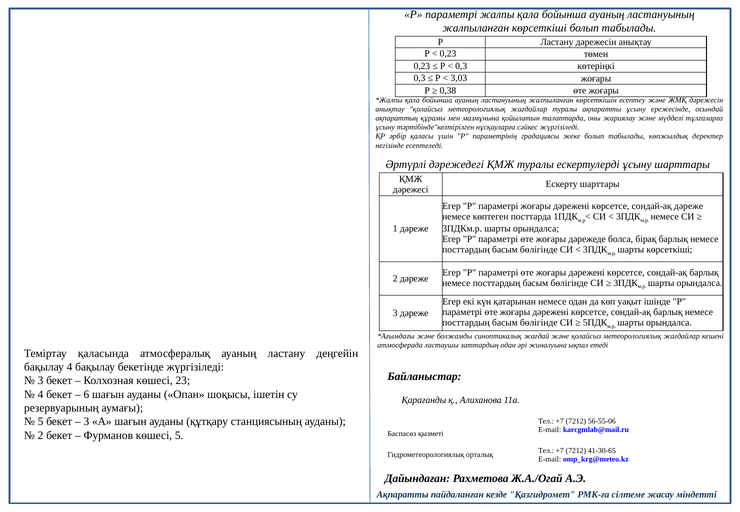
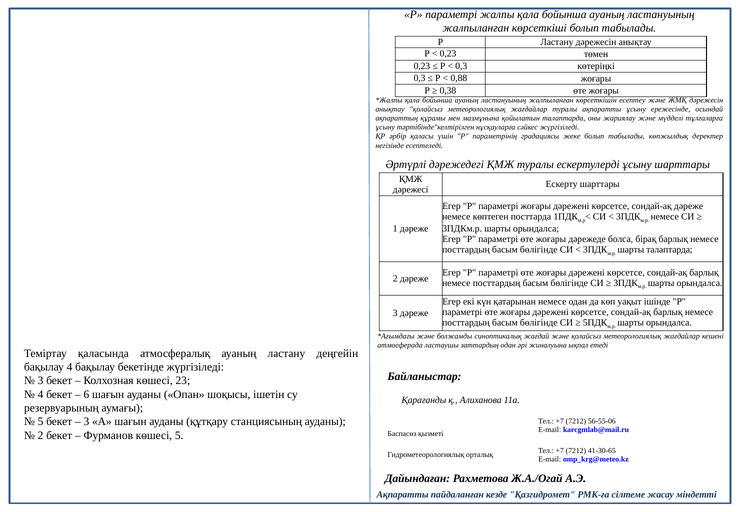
3,03: 3,03 -> 0,88 (459, 78)
шарты көрсеткіші: көрсеткіші -> талаптарда (669, 250)
